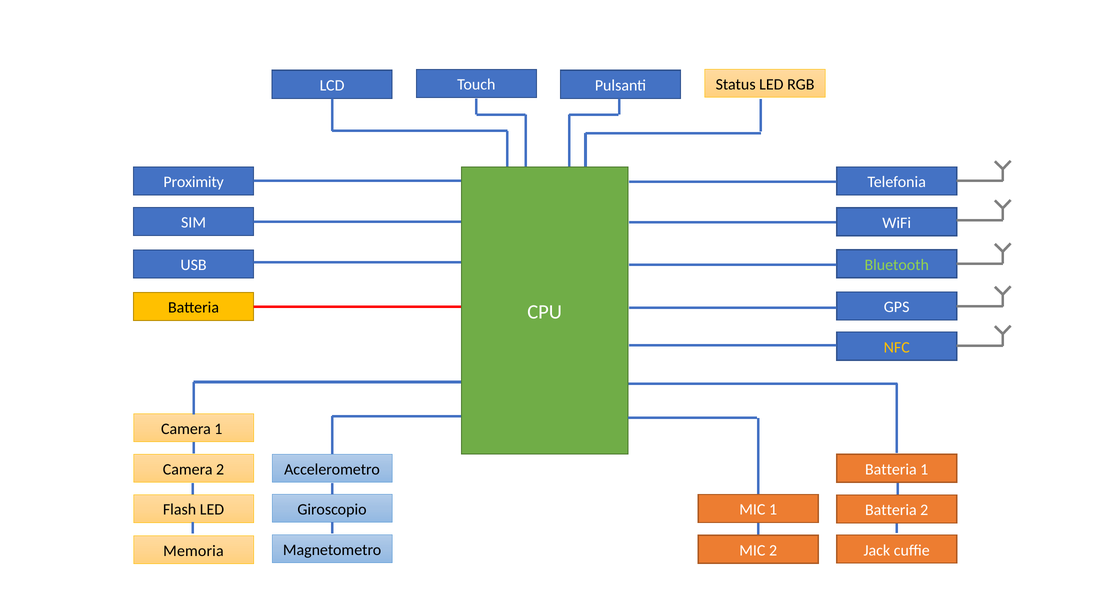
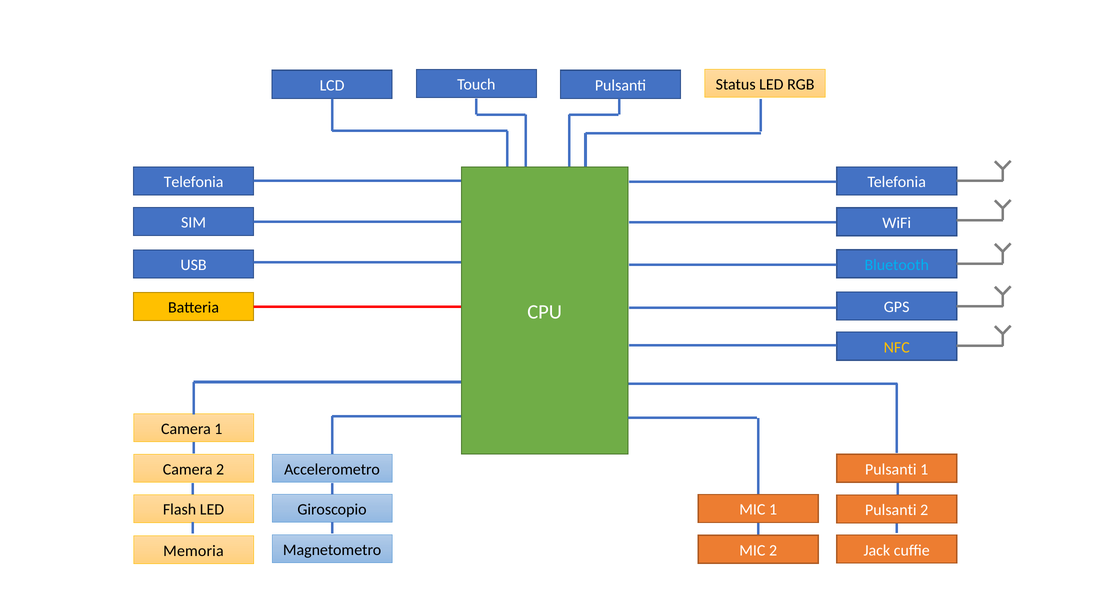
Proximity: Proximity -> Telefonia (194, 182)
Bluetooth colour: light green -> light blue (897, 265)
Batteria: Batteria -> Pulsanti (891, 469)
Batteria: Batteria -> Pulsanti (891, 510)
